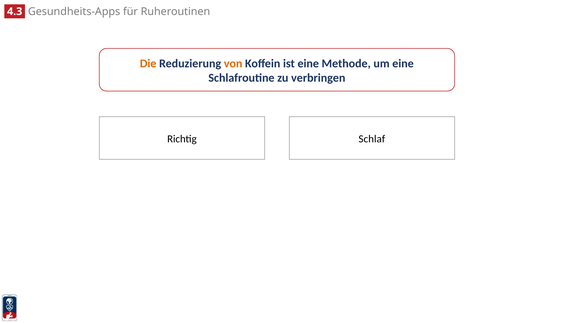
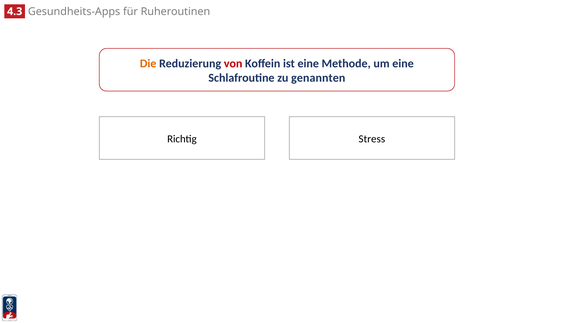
von colour: orange -> red (233, 63)
verbringen: verbringen -> genannten (318, 78)
Schlaf: Schlaf -> Stress (372, 139)
